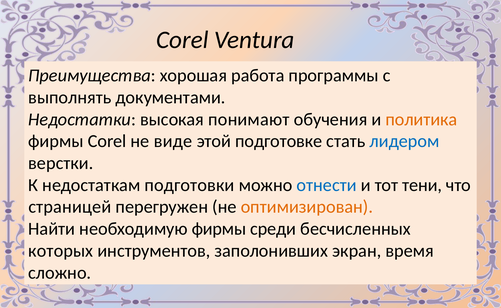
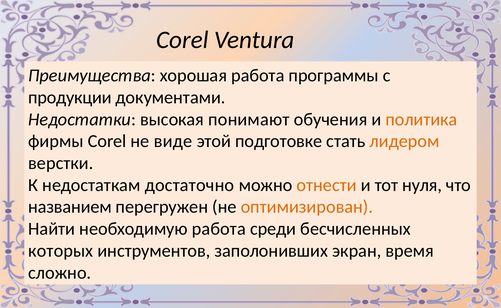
выполнять: выполнять -> продукции (70, 97)
лидером colour: blue -> orange (405, 141)
подготовки: подготовки -> достаточно (189, 185)
отнести colour: blue -> orange (327, 185)
тени: тени -> нуля (422, 185)
страницей: страницей -> названием (70, 207)
необходимую фирмы: фирмы -> работа (219, 229)
